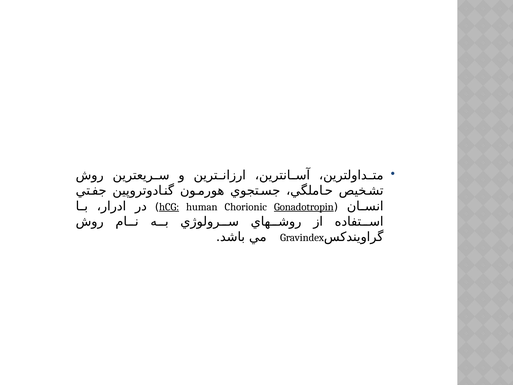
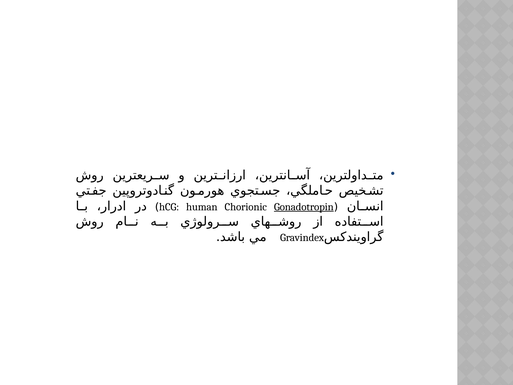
hCG underline: present -> none (169, 207)
